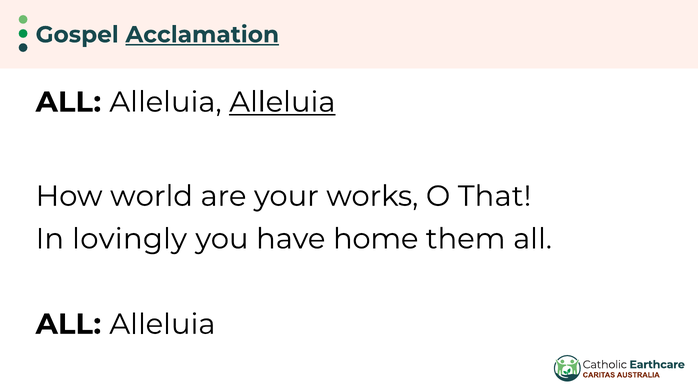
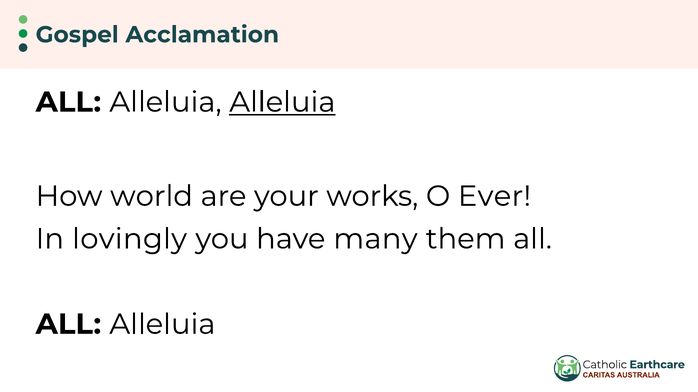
Acclamation underline: present -> none (202, 35)
That: That -> Ever (494, 197)
home: home -> many (375, 239)
